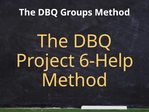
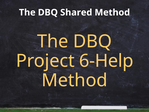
Groups: Groups -> Shared (76, 12)
